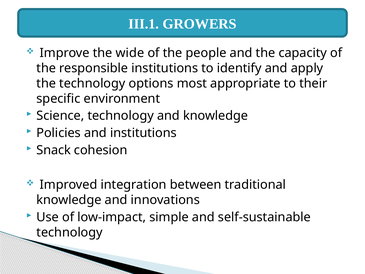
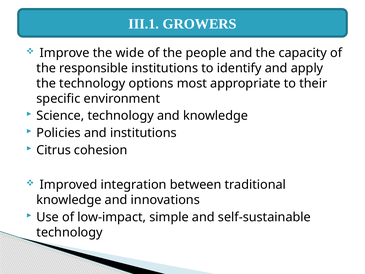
Snack: Snack -> Citrus (54, 150)
